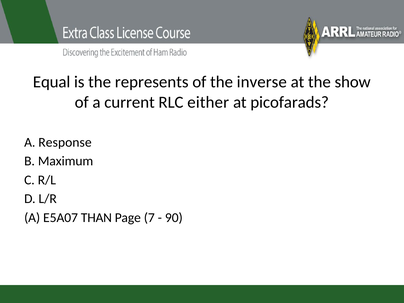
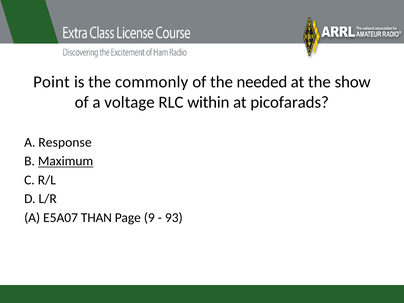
Equal: Equal -> Point (51, 82)
represents: represents -> commonly (152, 82)
inverse: inverse -> needed (262, 82)
current: current -> voltage (130, 102)
either: either -> within (208, 102)
Maximum underline: none -> present (66, 161)
7: 7 -> 9 (149, 218)
90: 90 -> 93 (174, 218)
